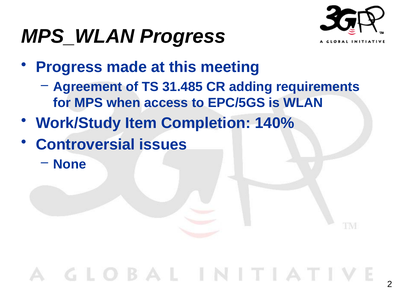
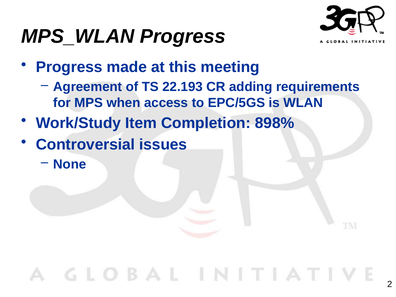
31.485: 31.485 -> 22.193 (183, 87)
140%: 140% -> 898% (275, 123)
